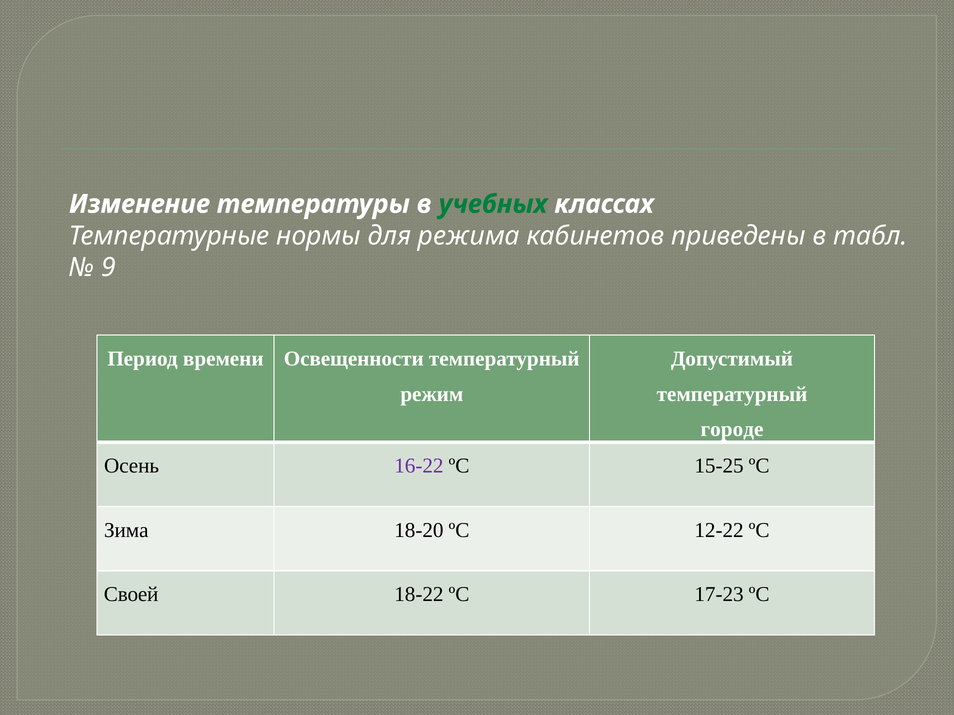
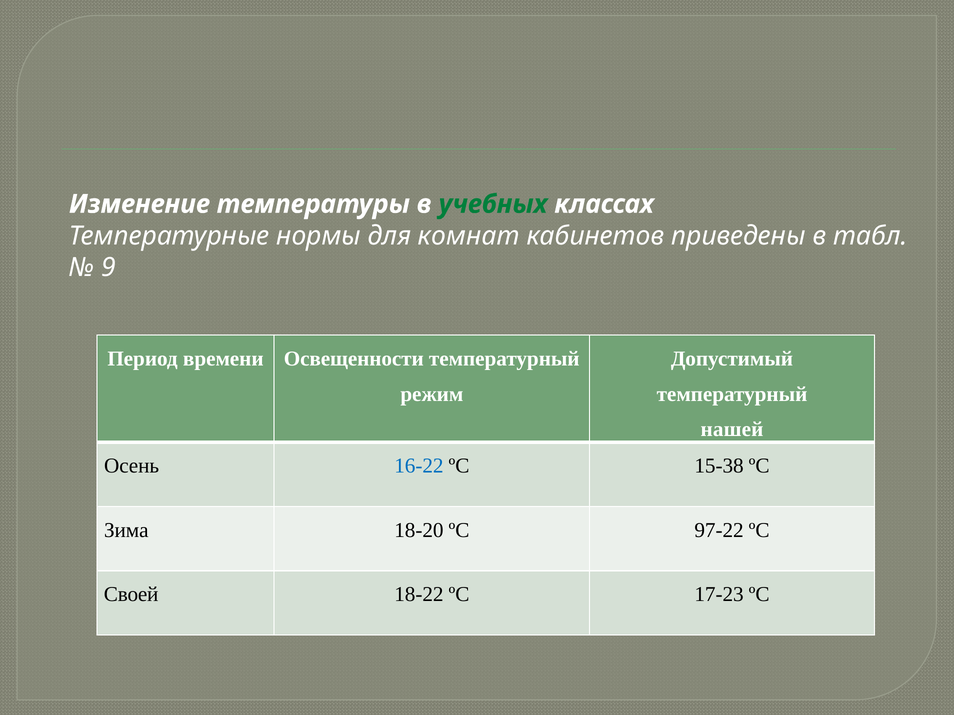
режима: режима -> комнат (469, 236)
городе: городе -> нашей (732, 430)
16-22 colour: purple -> blue (419, 466)
15-25: 15-25 -> 15-38 (719, 466)
12-22: 12-22 -> 97-22 (719, 530)
